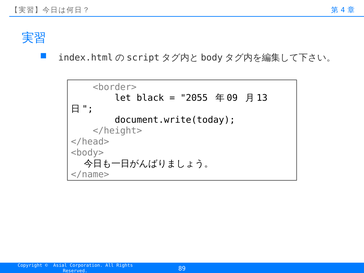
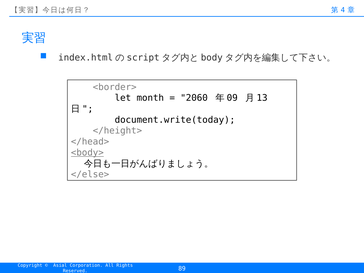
black: black -> month (150, 98)
2055: 2055 -> 2060 (194, 98)
<body> underline: none -> present (87, 153)
</name>: </name> -> </else> (90, 174)
